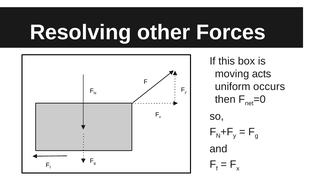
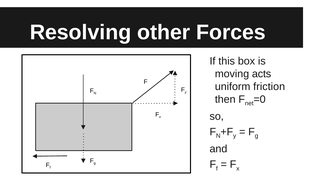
occurs: occurs -> friction (269, 87)
